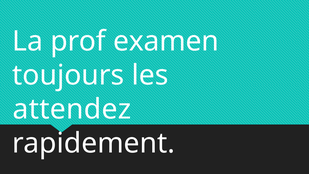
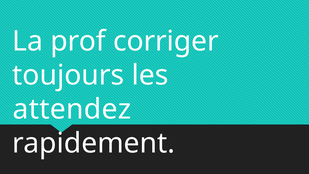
examen: examen -> corriger (166, 41)
